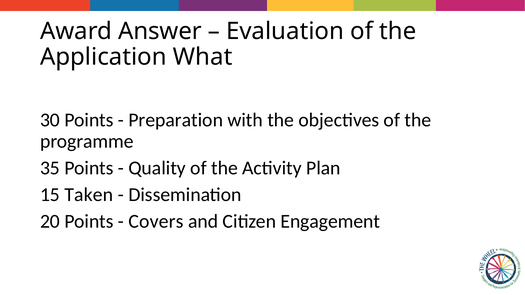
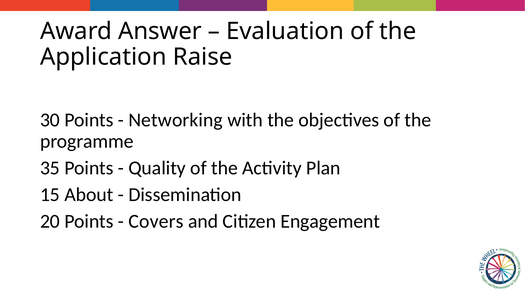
What: What -> Raise (203, 57)
Preparation: Preparation -> Networking (176, 120)
Taken: Taken -> About (89, 195)
